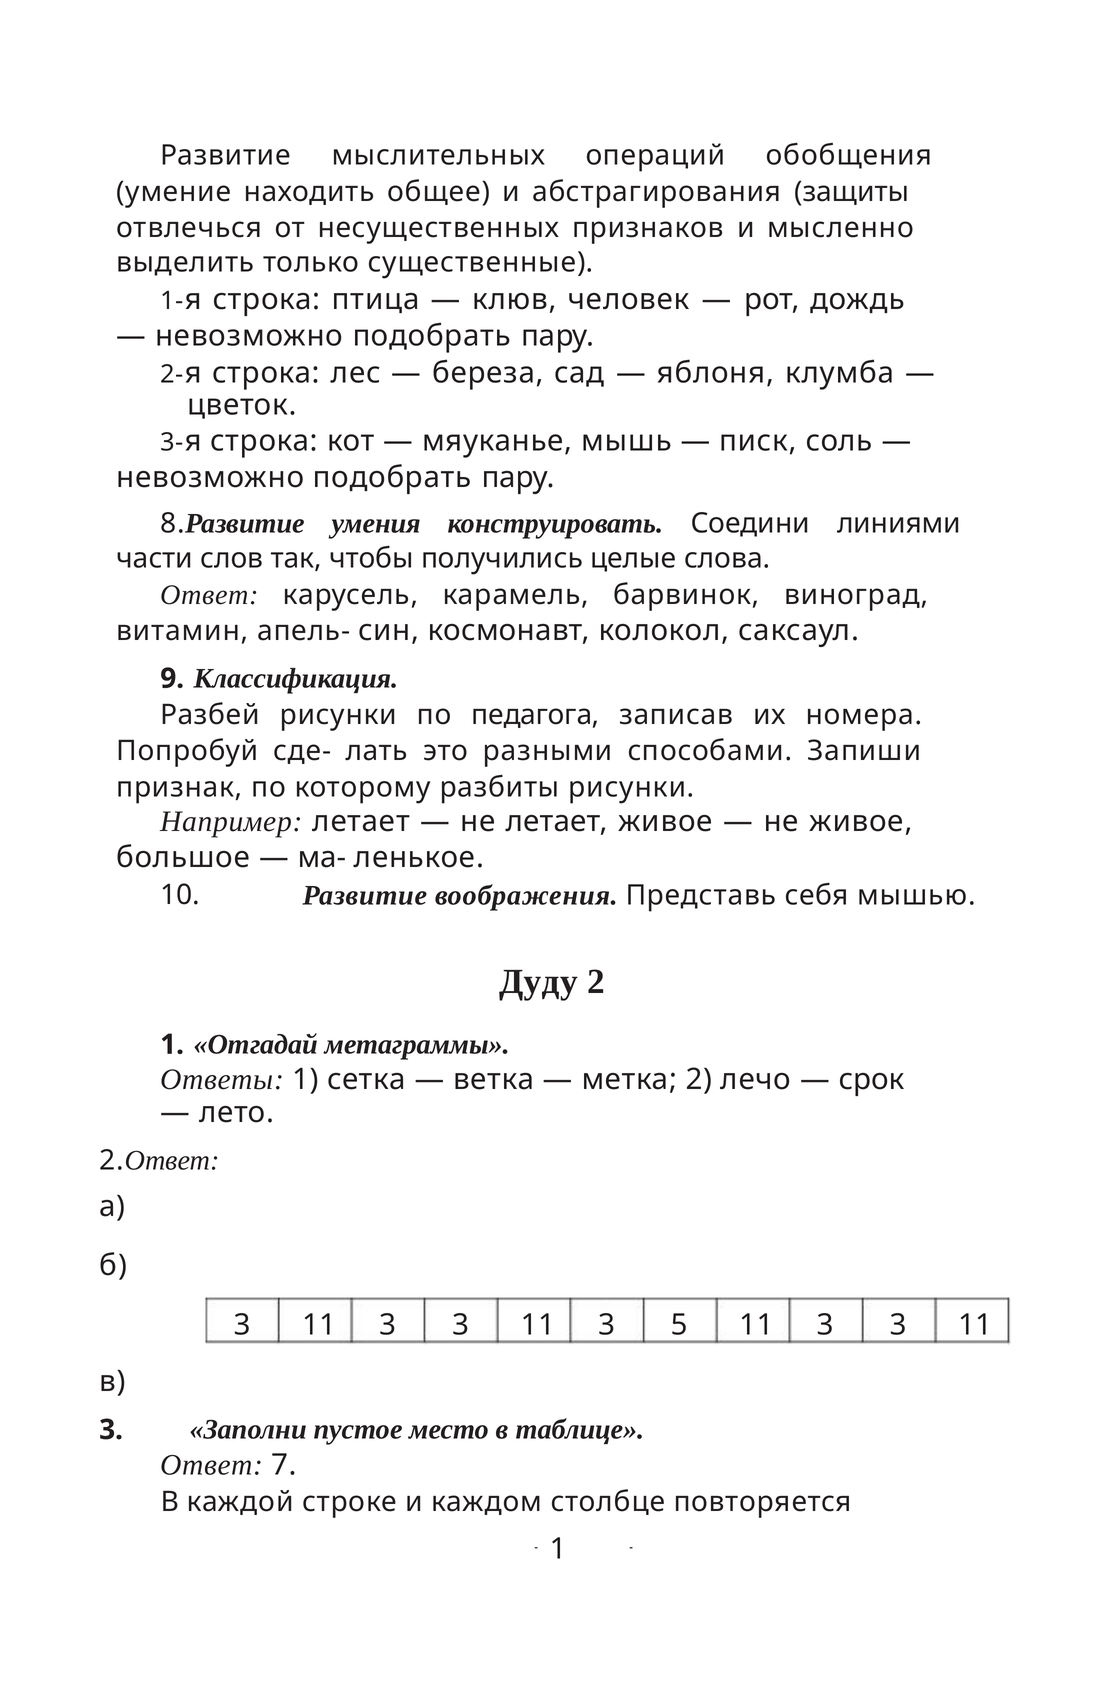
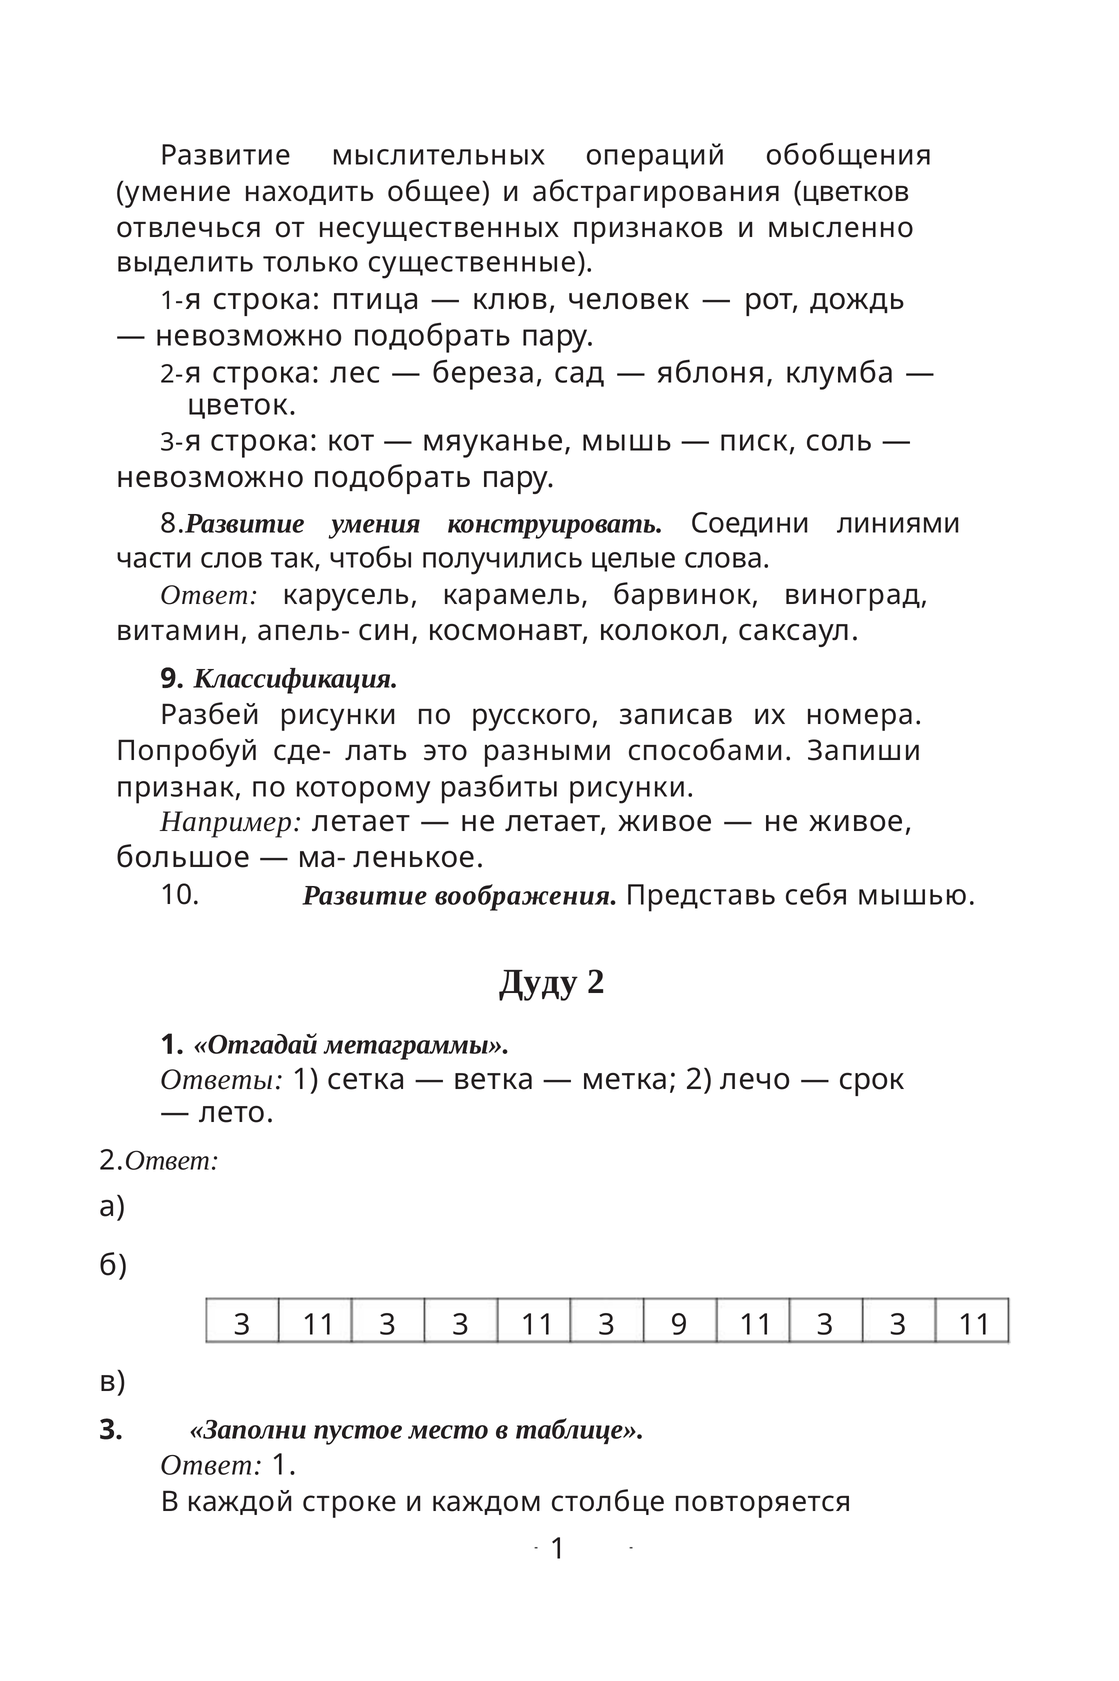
защиты: защиты -> цветков (852, 192)
педагога: педагога -> русского (535, 715)
3 5: 5 -> 9 (679, 1325)
Ответ 7: 7 -> 1 (284, 1465)
